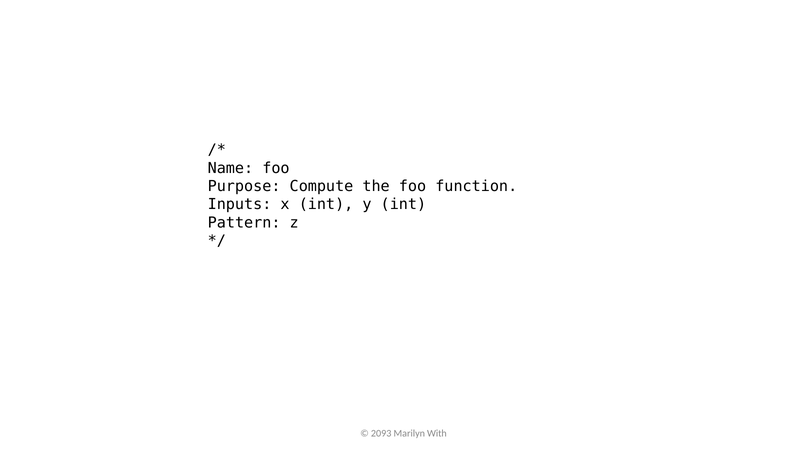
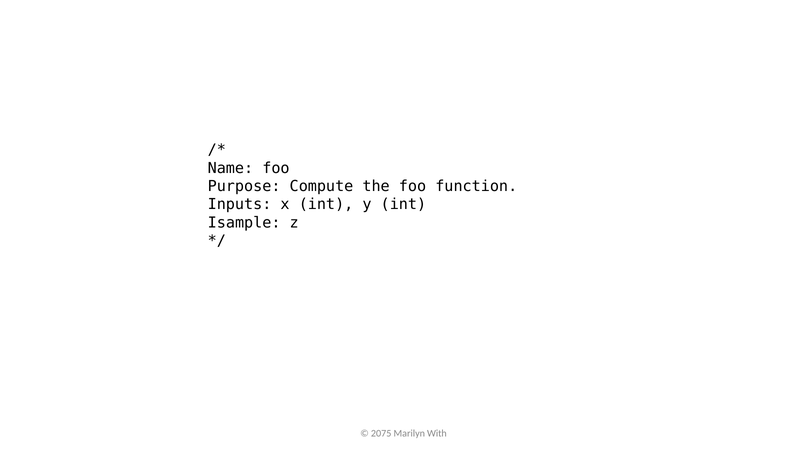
Pattern: Pattern -> Isample (244, 223)
2093: 2093 -> 2075 (381, 433)
